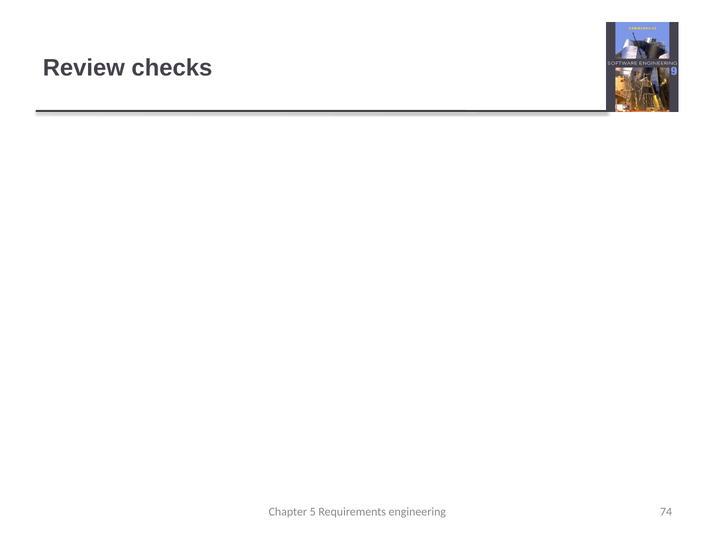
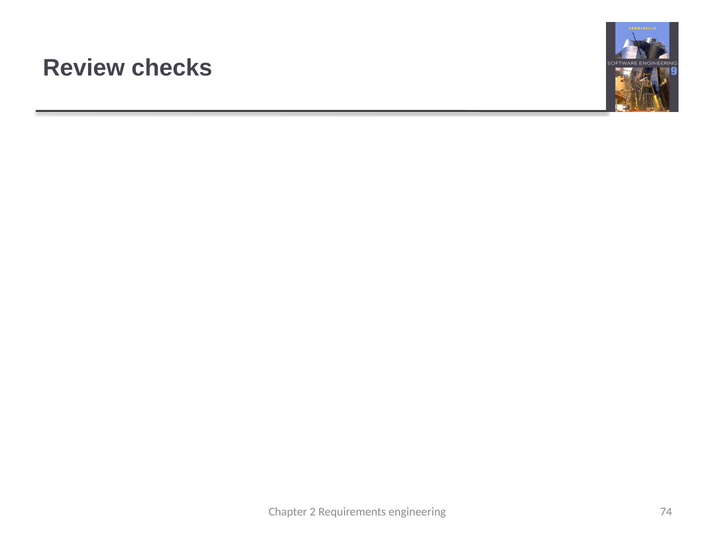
5: 5 -> 2 (313, 512)
